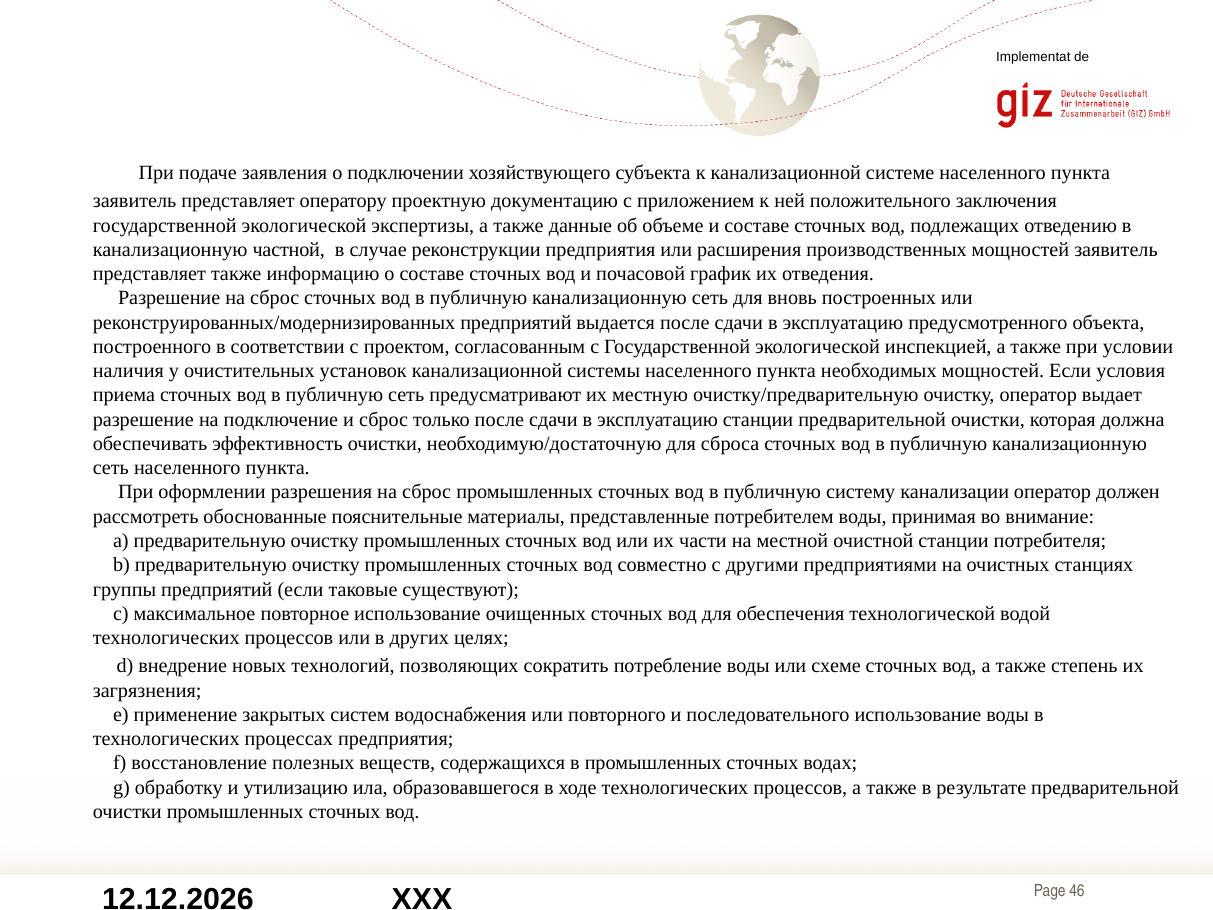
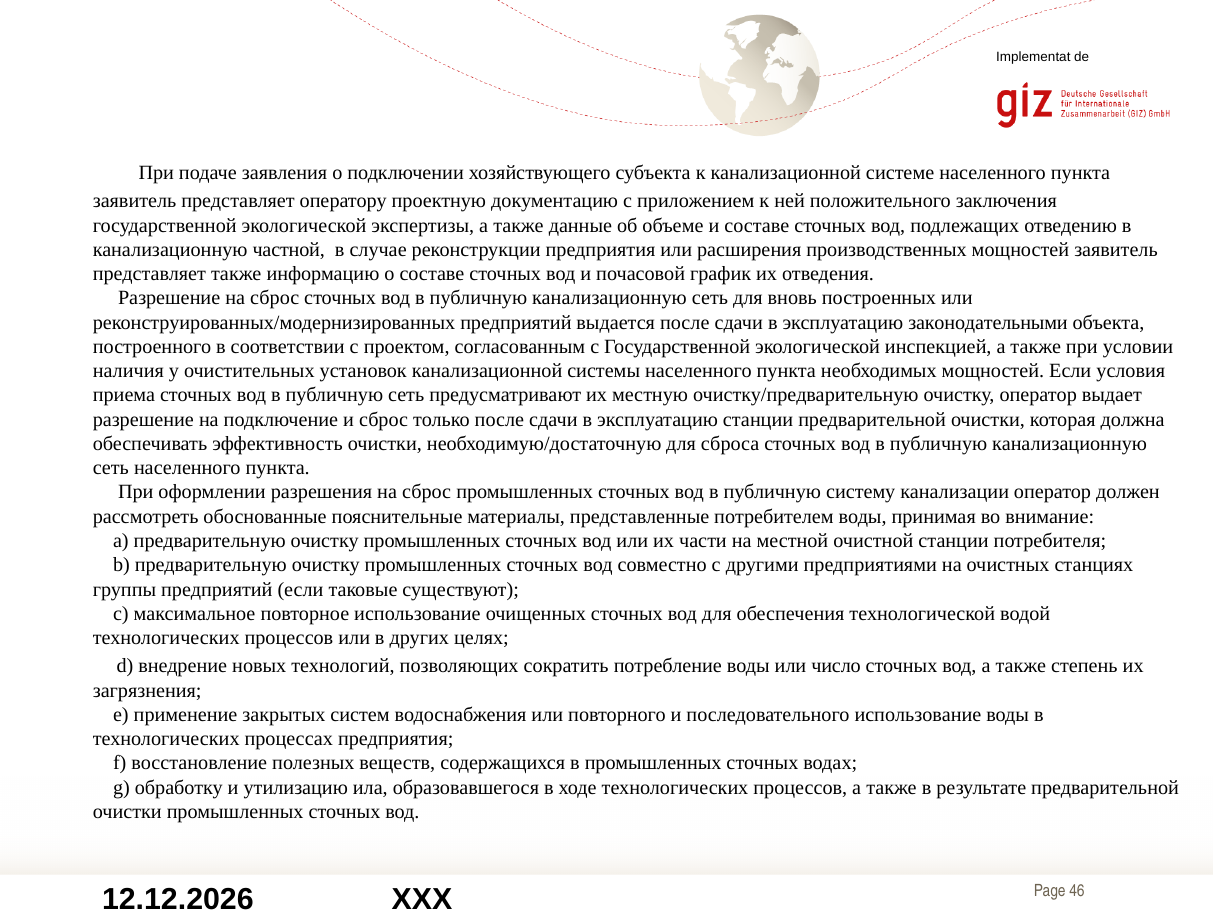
предусмотренного: предусмотренного -> законодательными (988, 322)
схеме: схеме -> число (836, 665)
